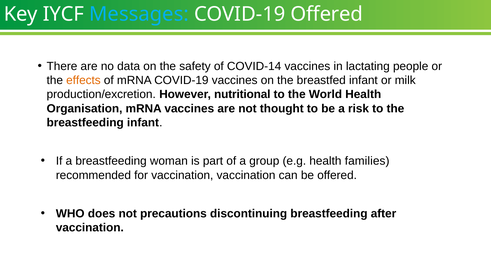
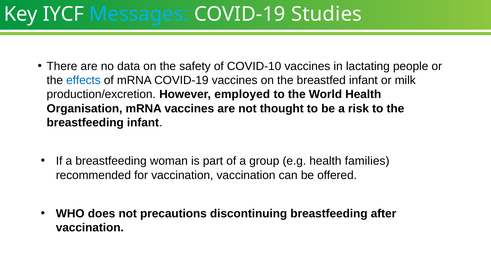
COVID-19 Offered: Offered -> Studies (327, 14)
COVID-14: COVID-14 -> COVID-10 (254, 66)
effects colour: orange -> blue (83, 80)
nutritional: nutritional -> employed (242, 94)
